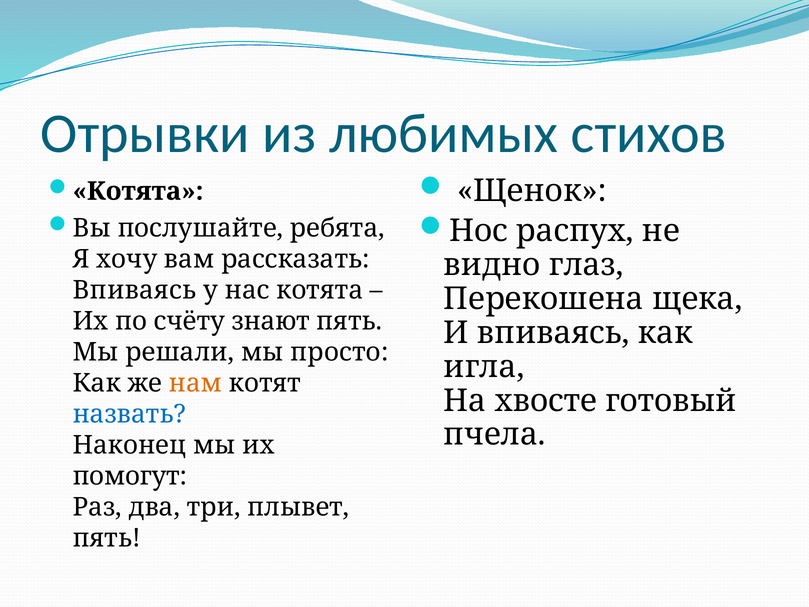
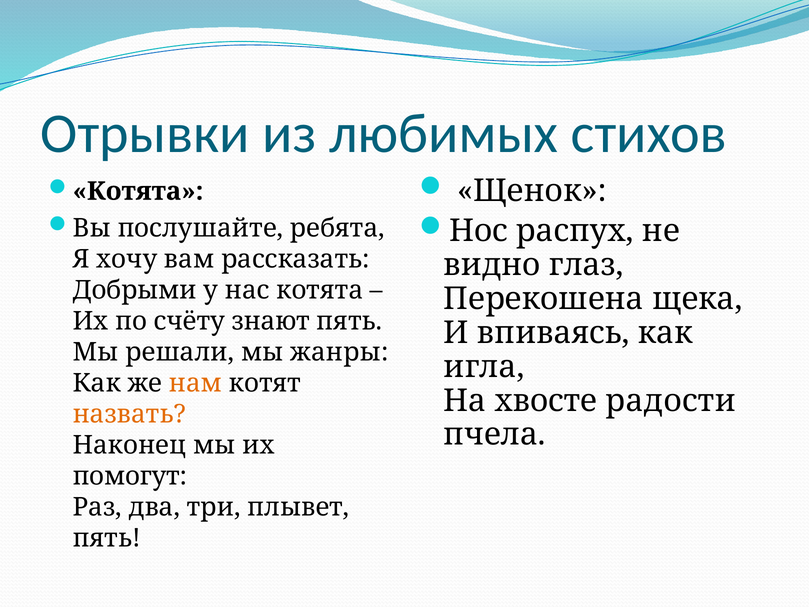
Впиваясь: Впиваясь -> Добрыми (135, 290)
просто: просто -> жанры (339, 352)
готовый: готовый -> радости (671, 400)
назвать colour: blue -> orange (129, 414)
